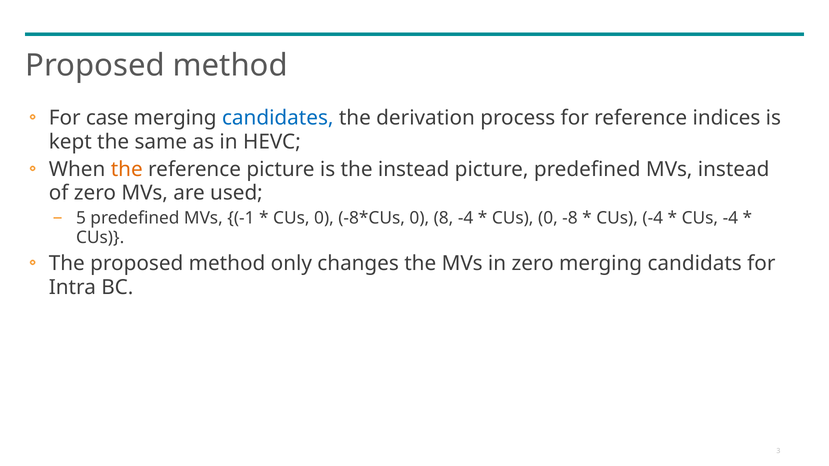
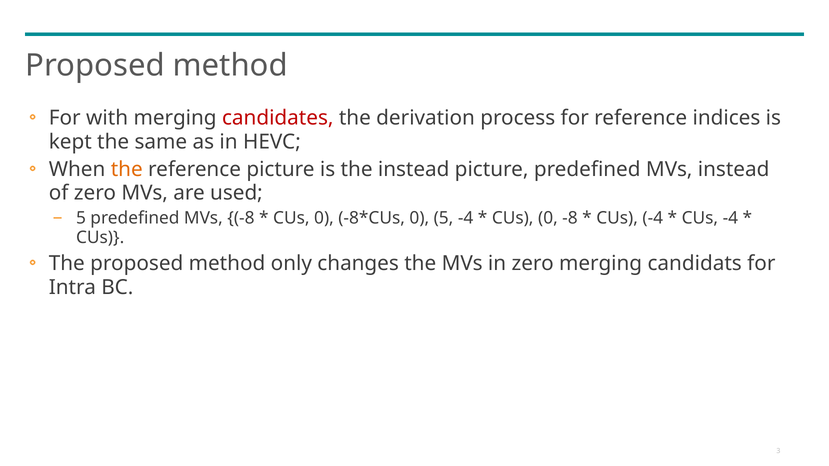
case: case -> with (107, 118)
candidates colour: blue -> red (278, 118)
MVs -1: -1 -> -8 (241, 218)
0 8: 8 -> 5 (444, 218)
